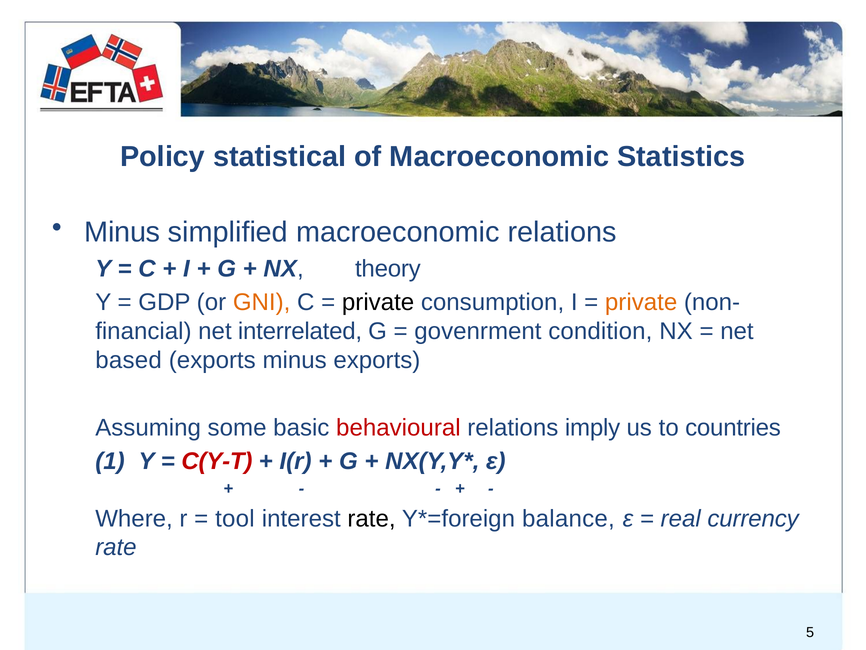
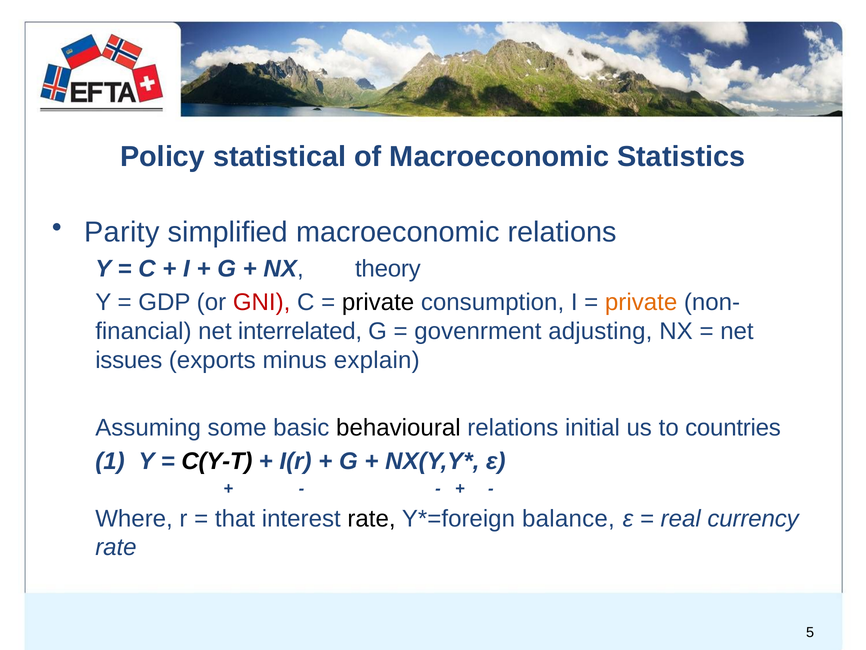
Minus: Minus -> Parity (122, 232)
GNI colour: orange -> red (262, 302)
condition: condition -> adjusting (600, 331)
based: based -> issues (129, 360)
minus exports: exports -> explain (377, 360)
behavioural colour: red -> black (398, 427)
imply: imply -> initial (592, 427)
C(Y-T colour: red -> black (217, 461)
tool: tool -> that (235, 518)
